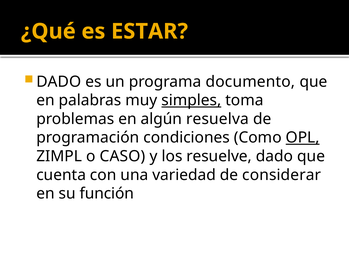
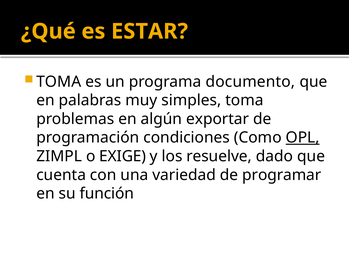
DADO: DADO -> TOMA (59, 82)
simples underline: present -> none (191, 100)
resuelva: resuelva -> exportar (218, 119)
CASO: CASO -> EXIGE (123, 156)
considerar: considerar -> programar (282, 175)
